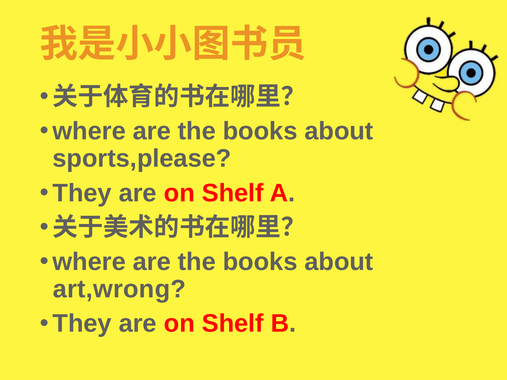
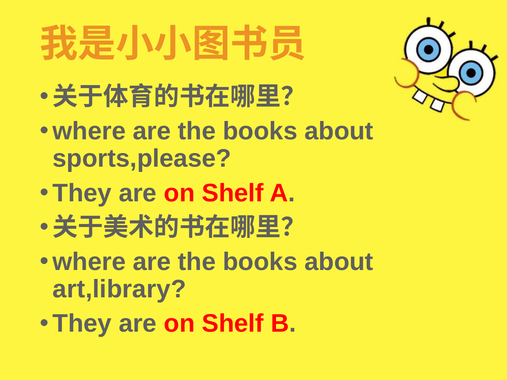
art,wrong: art,wrong -> art,library (119, 289)
